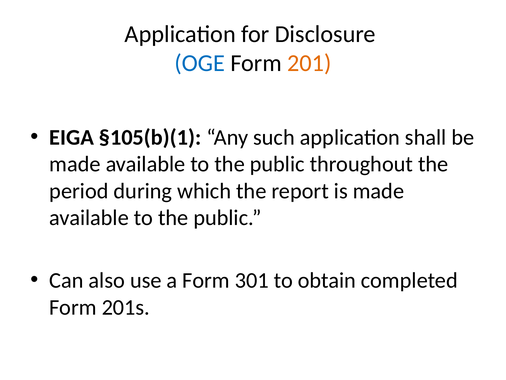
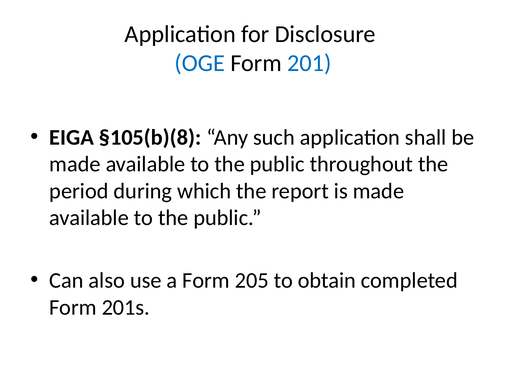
201 colour: orange -> blue (309, 63)
§105(b)(1: §105(b)(1 -> §105(b)(8 (150, 137)
301: 301 -> 205 (252, 280)
